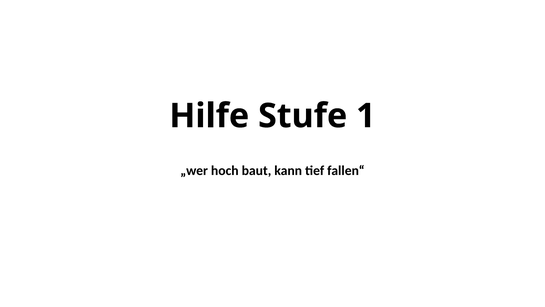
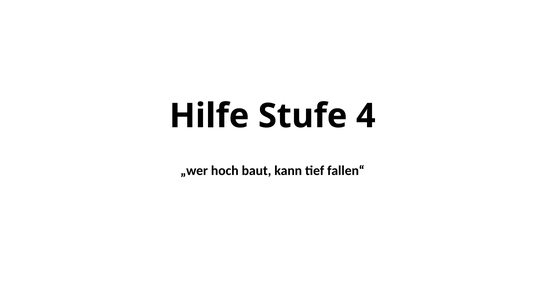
1: 1 -> 4 (366, 116)
